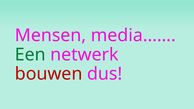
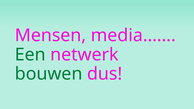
bouwen colour: red -> green (49, 74)
